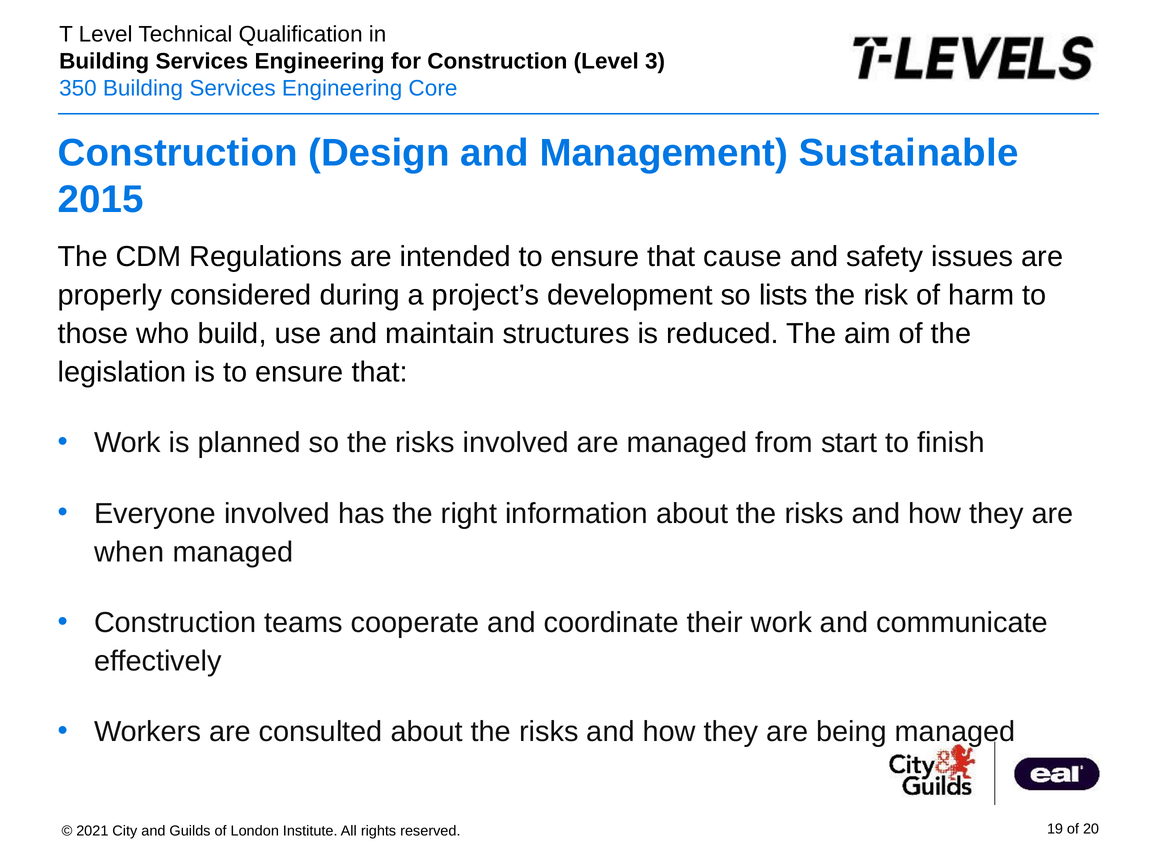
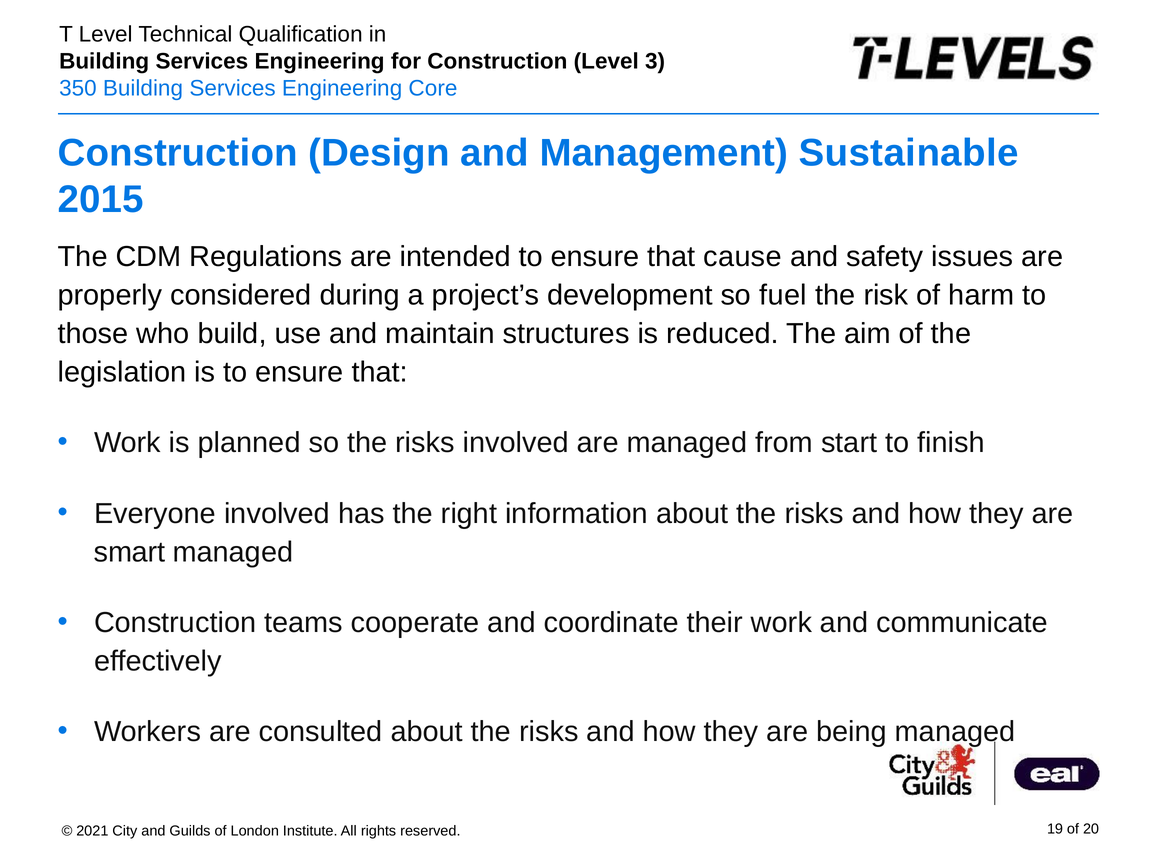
lists: lists -> fuel (783, 295)
when: when -> smart (129, 553)
